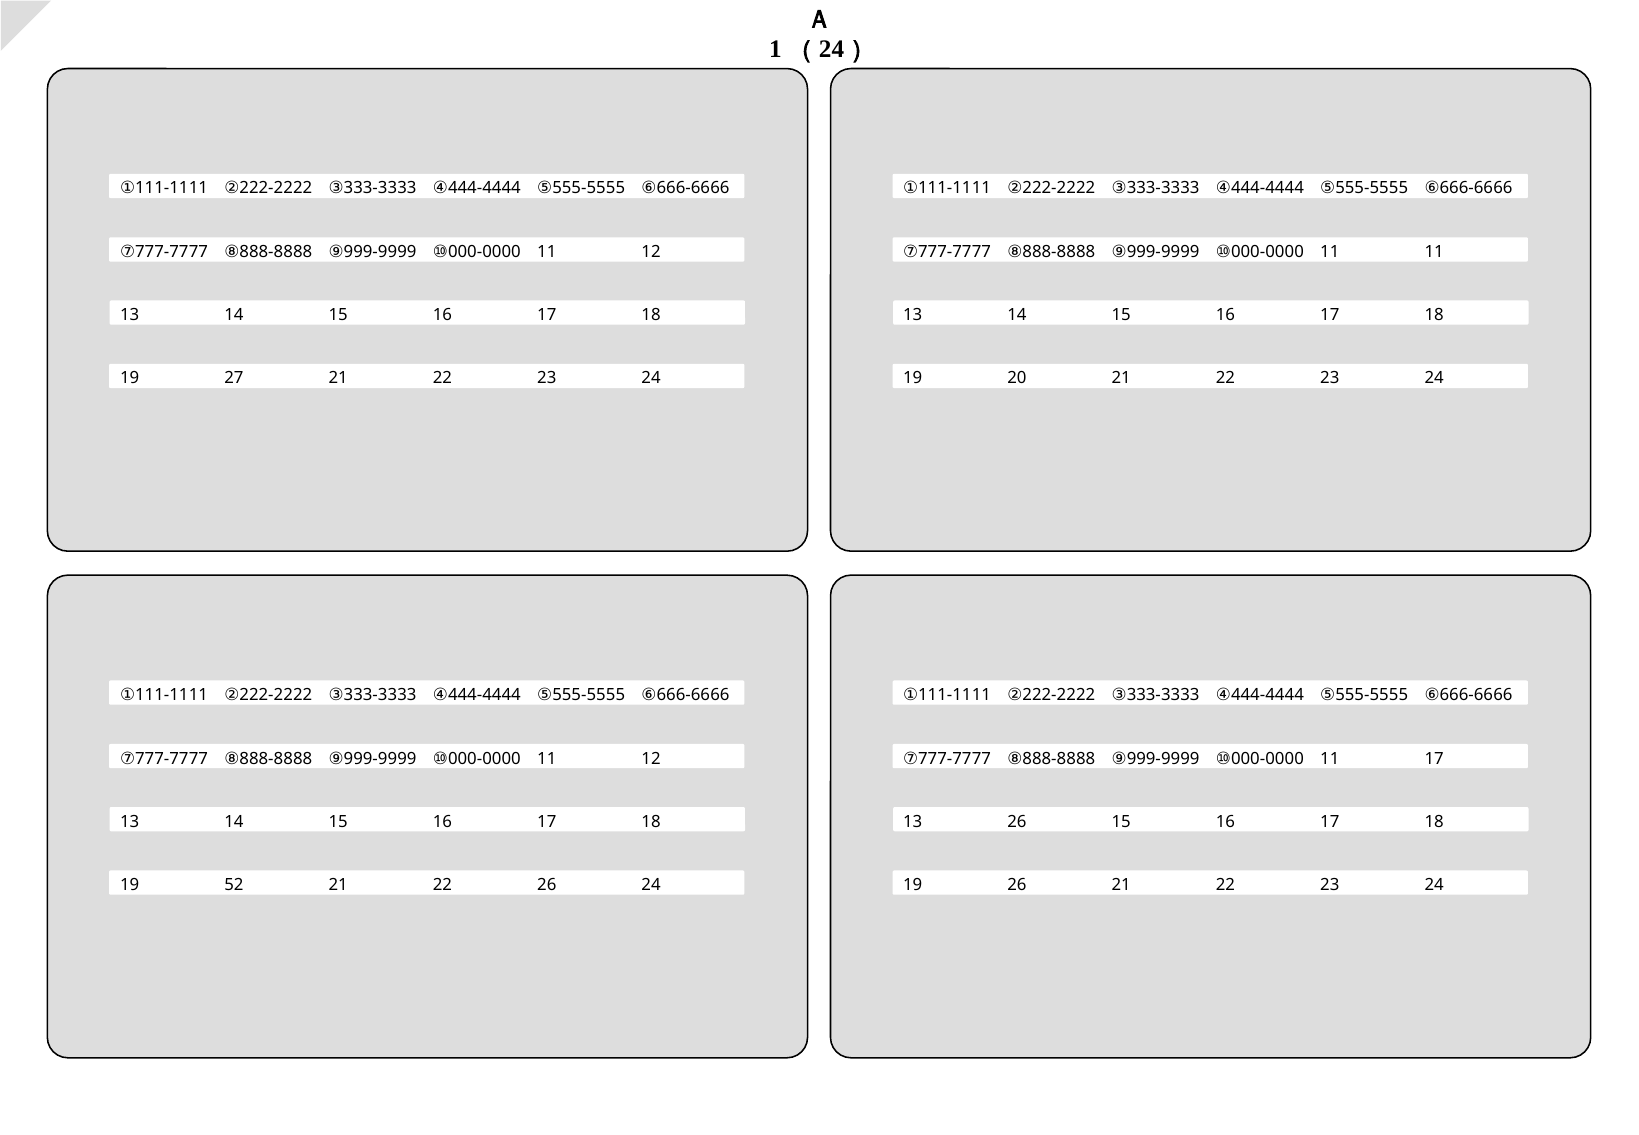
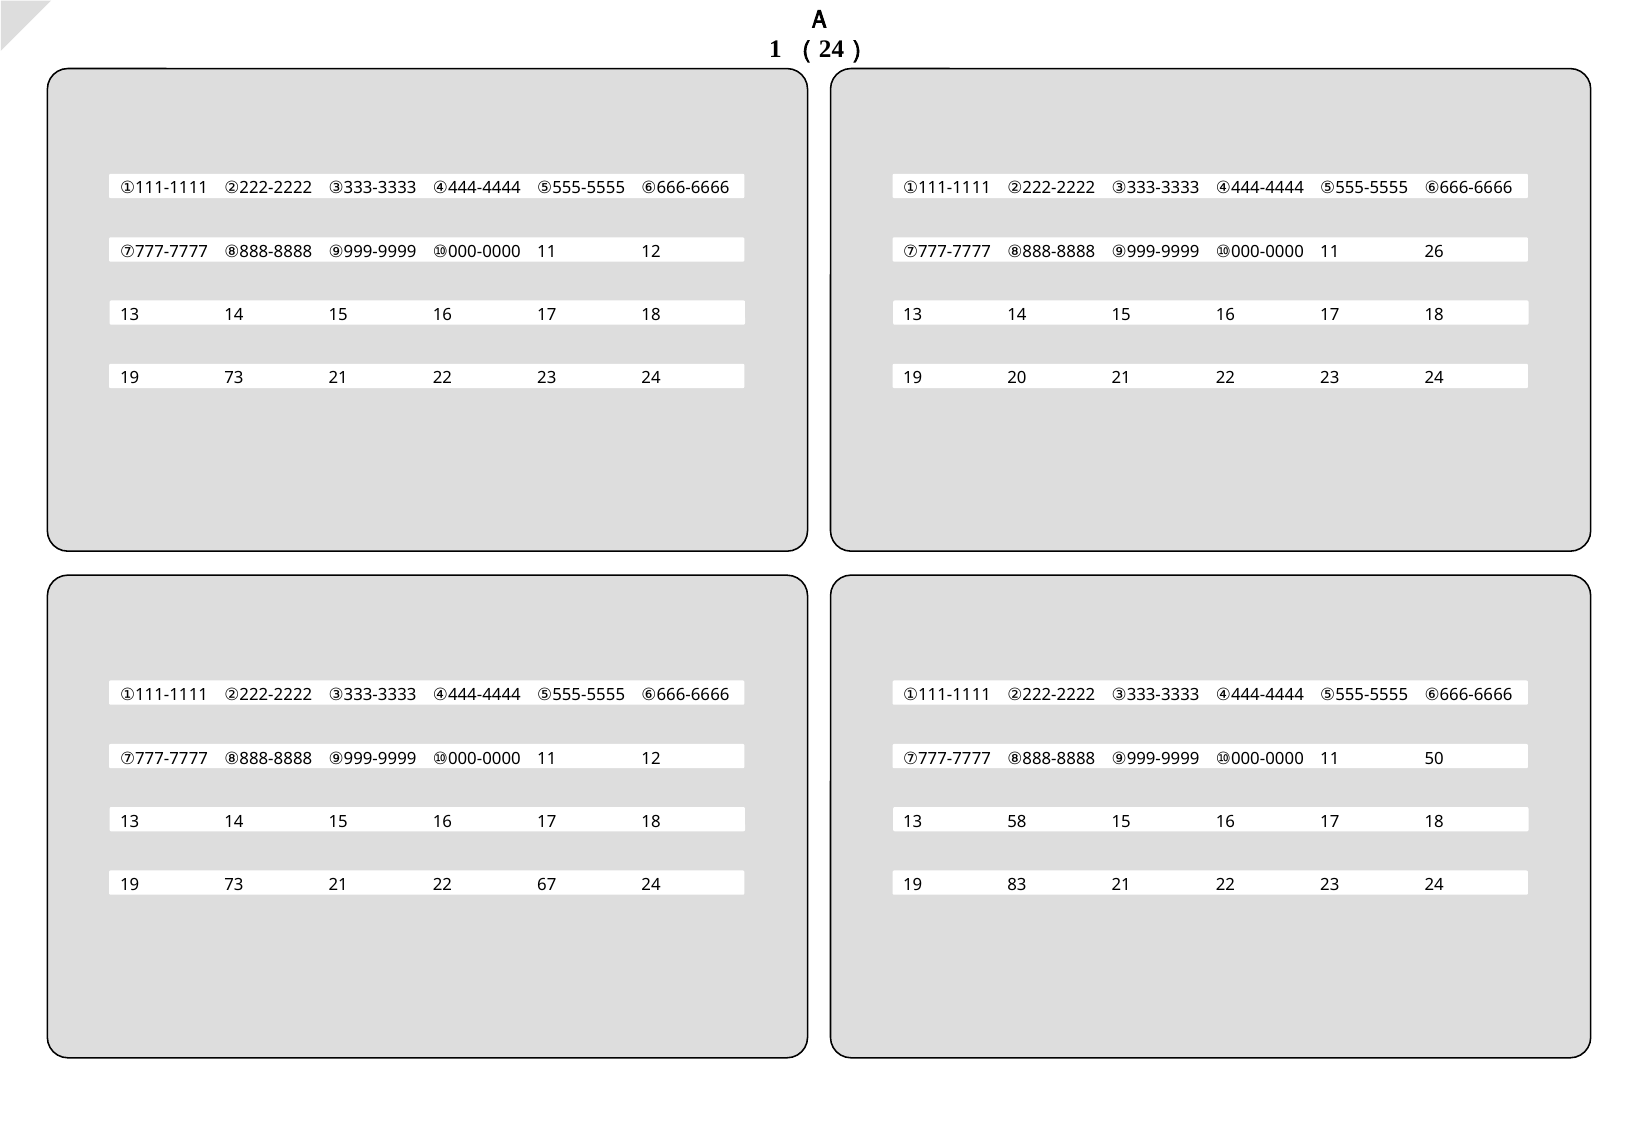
11 11: 11 -> 26 (1434, 251)
27: 27 -> 73 (234, 378)
11 17: 17 -> 50 (1434, 758)
13 26: 26 -> 58 (1017, 822)
52: 52 -> 73 (234, 885)
22 26: 26 -> 67 (547, 885)
19 26: 26 -> 83 (1017, 885)
